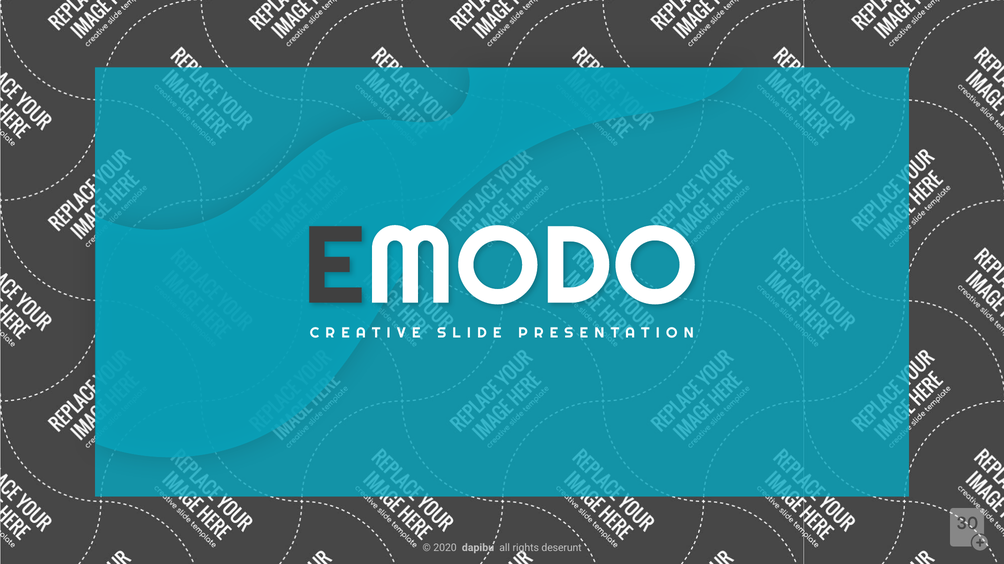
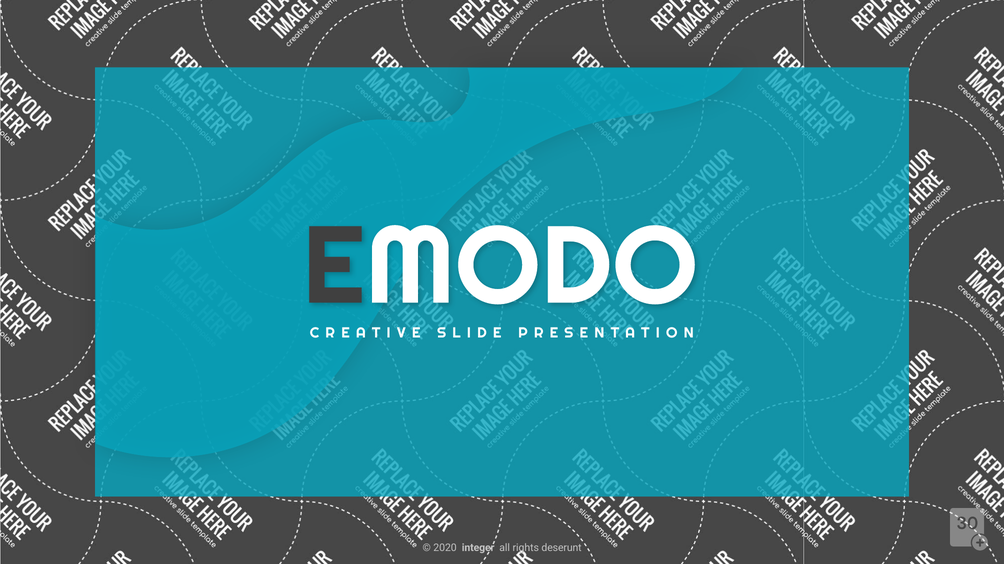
dapibu: dapibu -> integer (478, 548)
